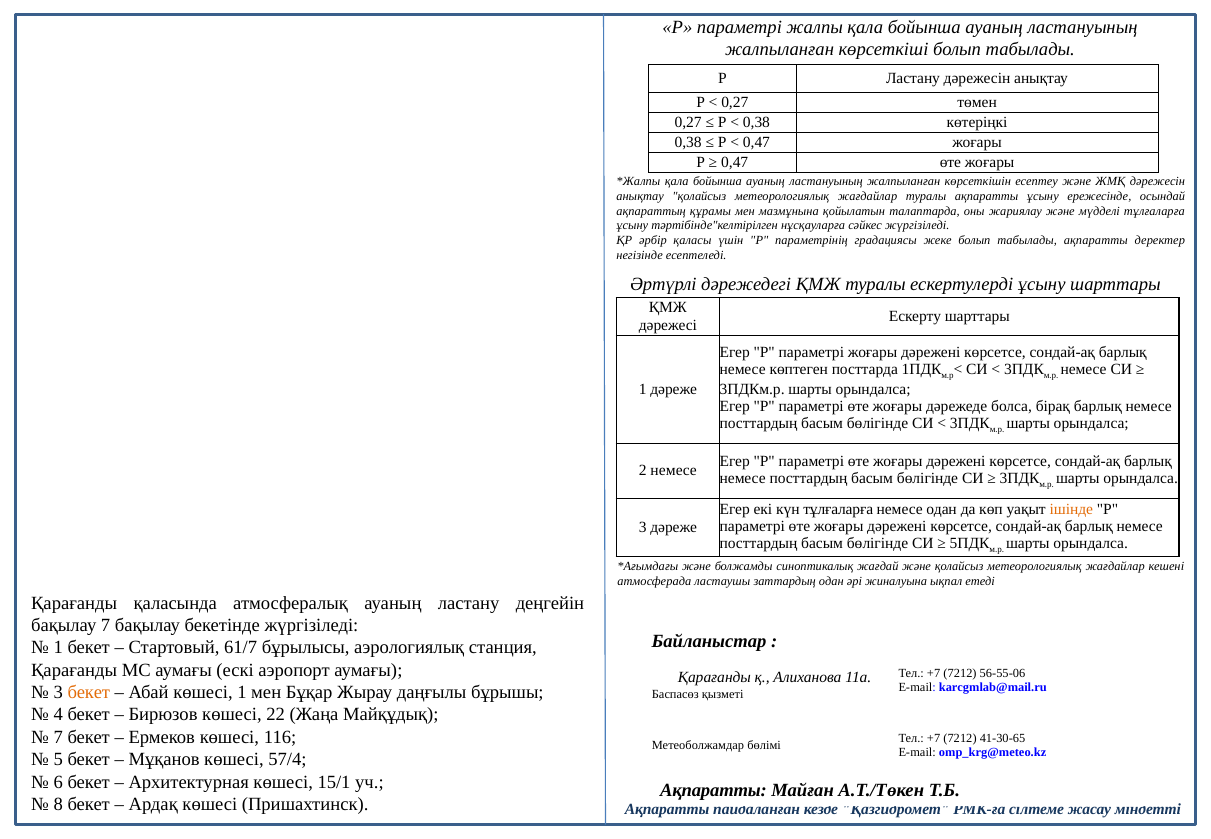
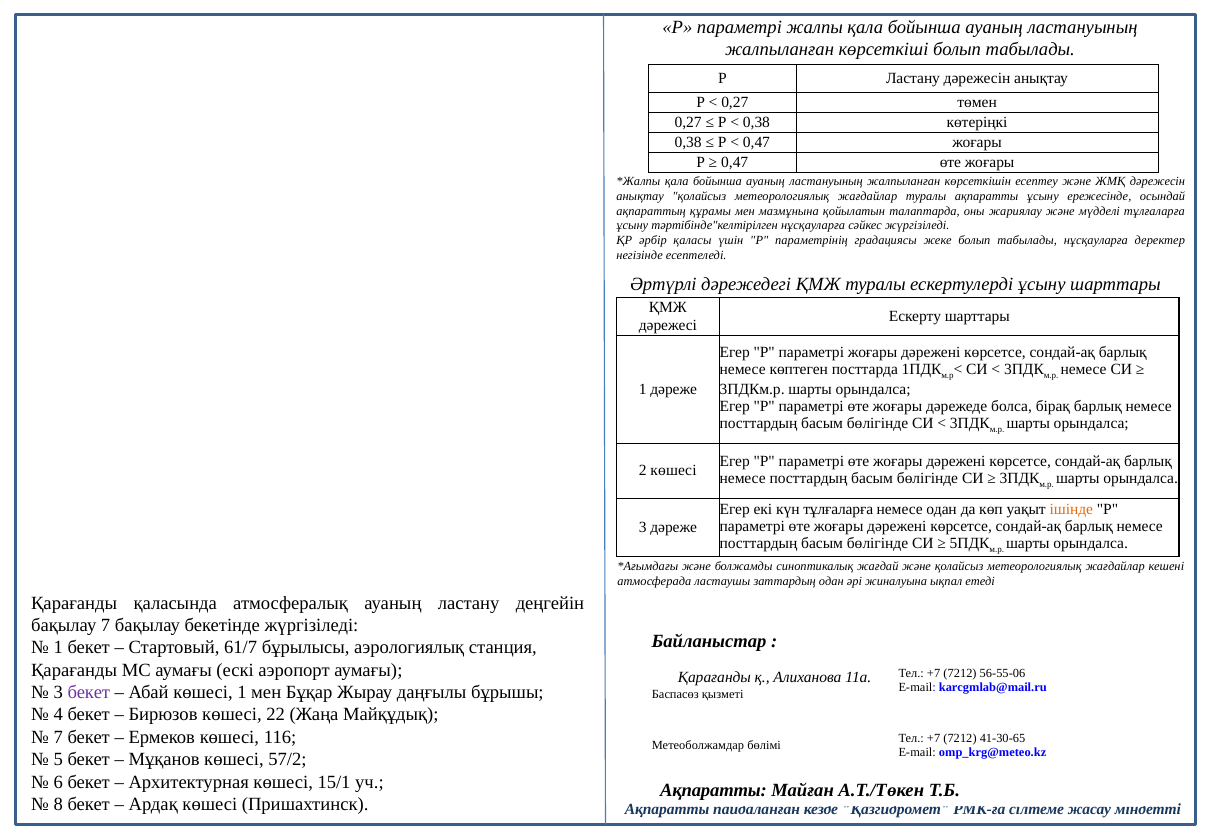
табылады ақпаратты: ақпаратты -> нұсқауларға (1096, 241)
2 немесе: немесе -> көшесі (674, 470)
бекет colour: orange -> purple (89, 692)
57/4: 57/4 -> 57/2 (287, 759)
